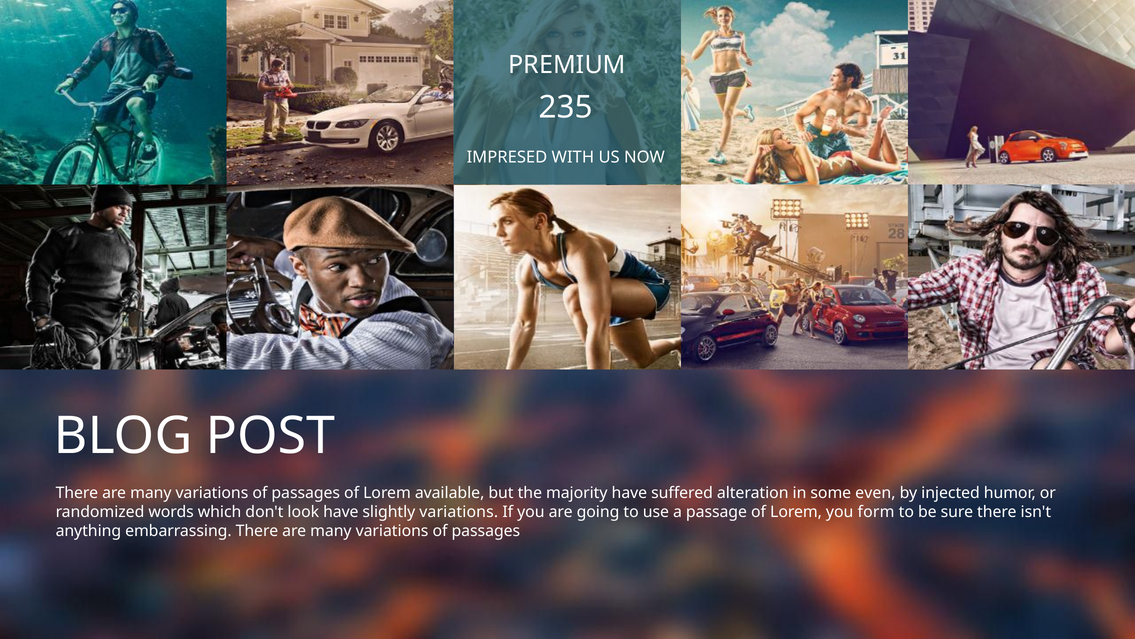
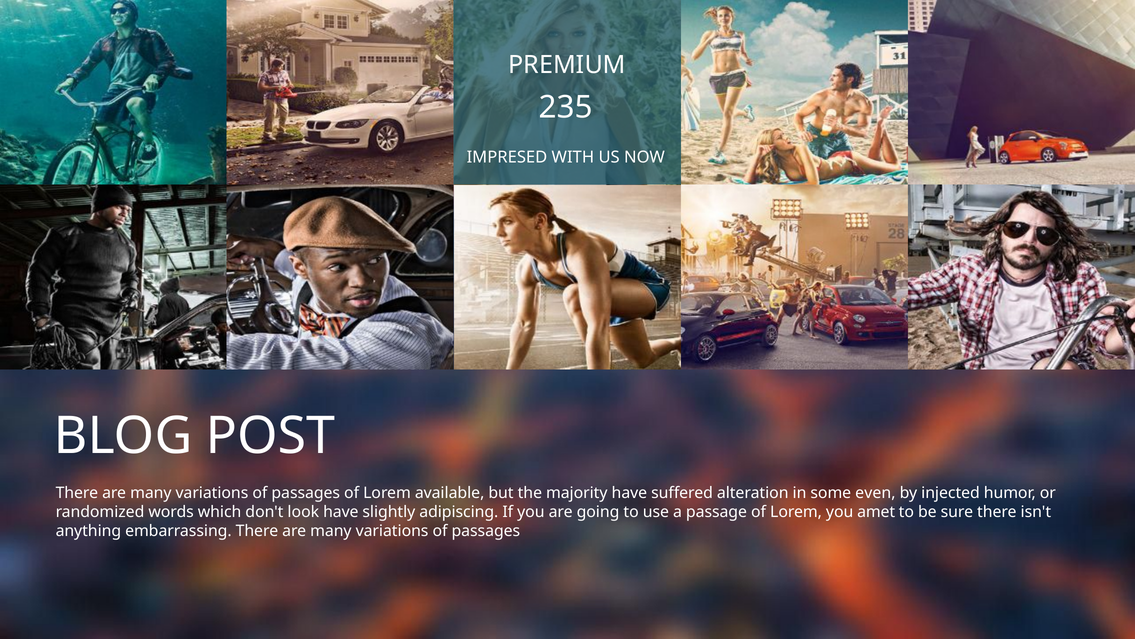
slightly variations: variations -> adipiscing (459, 512)
form: form -> amet (876, 512)
